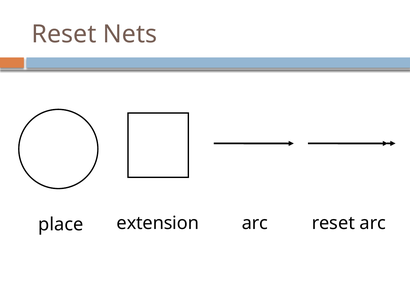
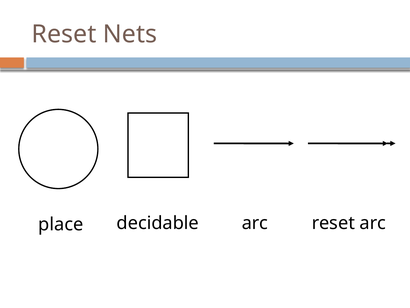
extension: extension -> decidable (158, 223)
